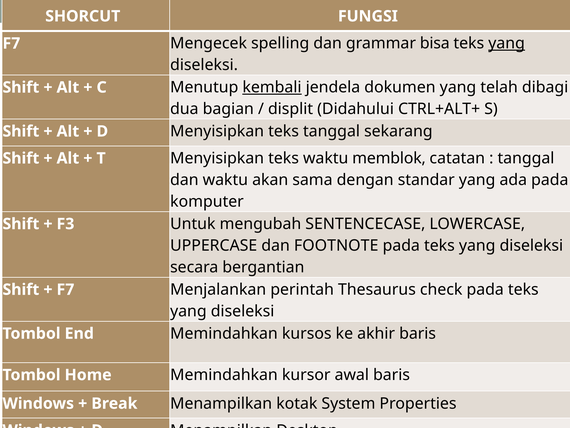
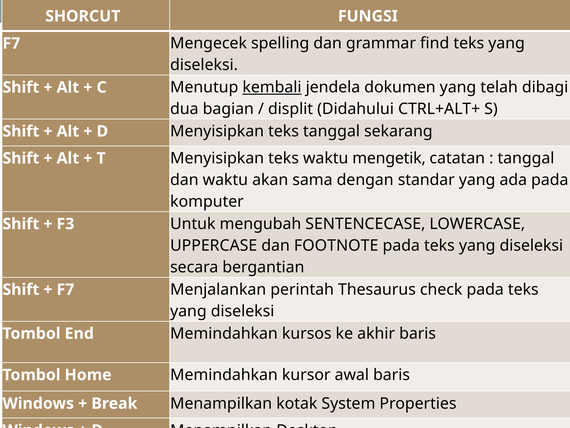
bisa: bisa -> find (435, 43)
yang underline: present -> none (507, 43)
memblok: memblok -> mengetik (389, 158)
